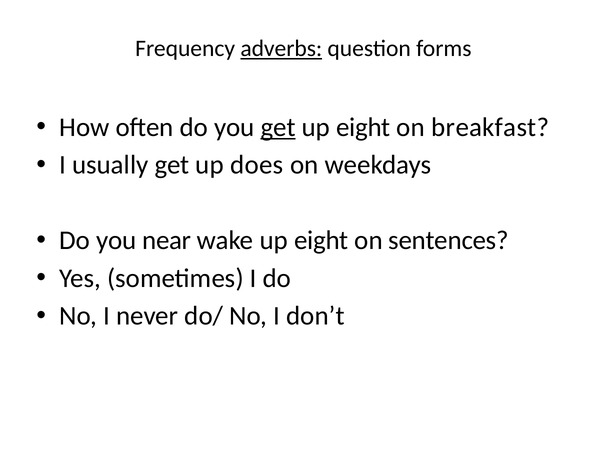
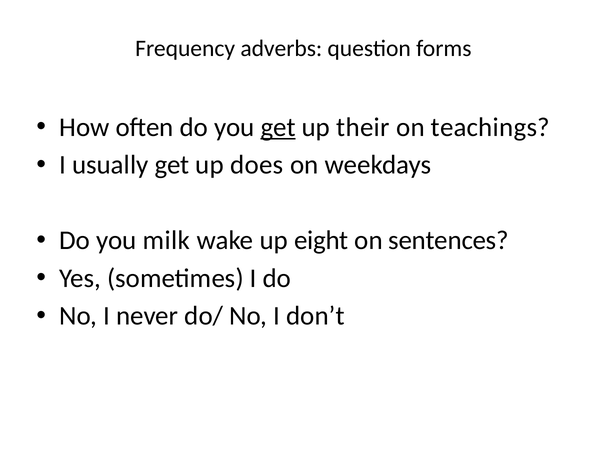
adverbs underline: present -> none (281, 49)
eight: eight -> their (363, 127)
breakfast: breakfast -> teachings (490, 127)
near: near -> milk (166, 241)
